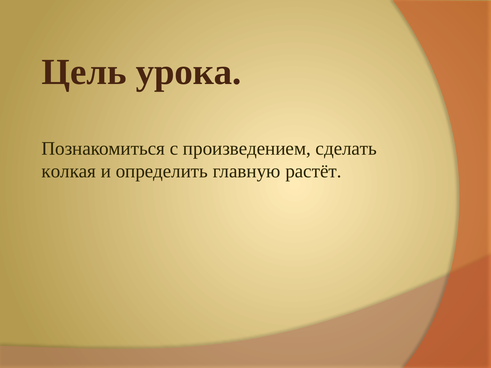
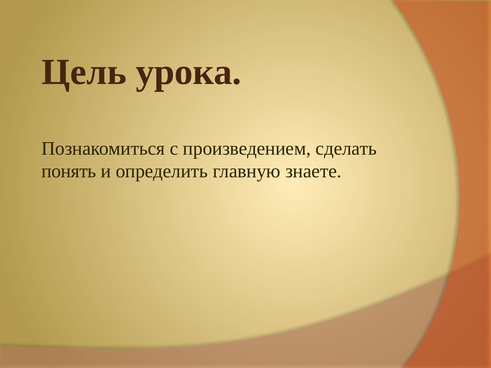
колкая: колкая -> понять (69, 171)
растёт: растёт -> знаете (313, 171)
